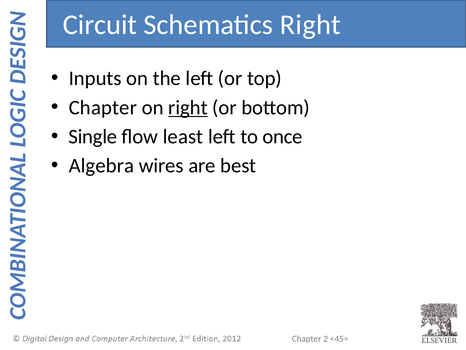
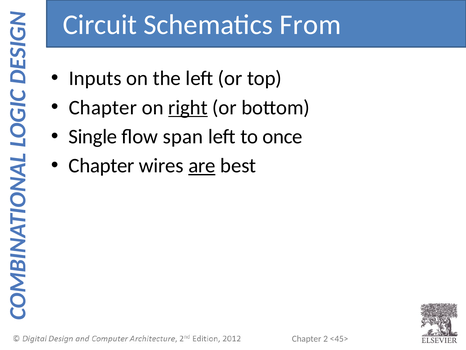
Schematics Right: Right -> From (310, 25)
least: least -> span (183, 136)
Algebra: Algebra -> Chapter (101, 165)
are underline: none -> present (202, 165)
